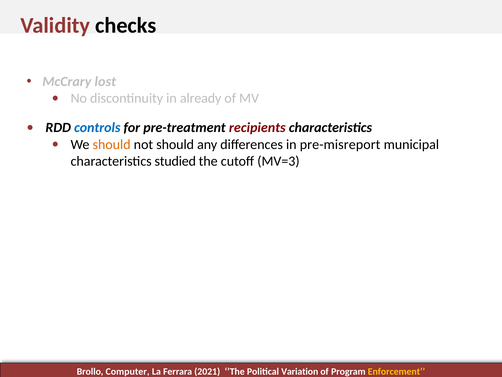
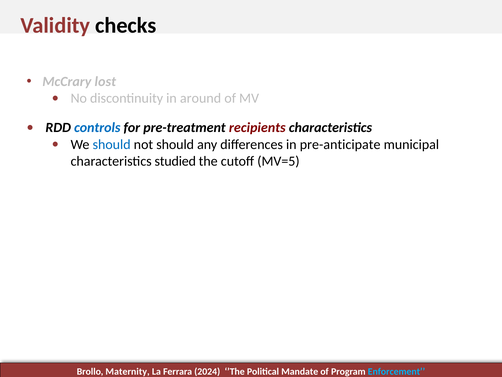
already: already -> around (201, 98)
should colour: orange -> blue (112, 144)
pre-misreport: pre-misreport -> pre-anticipate (340, 144)
MV=3: MV=3 -> MV=5 (278, 161)
Computer: Computer -> Maternity (128, 371)
2021: 2021 -> 2024 (207, 371)
Variation: Variation -> Mandate (300, 371)
Enforcement colour: yellow -> light blue (396, 371)
